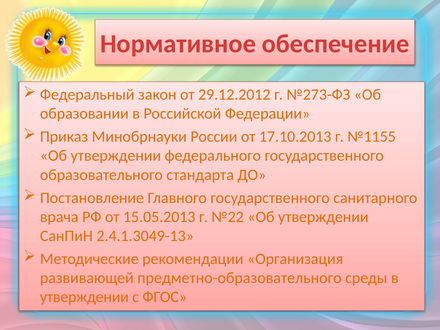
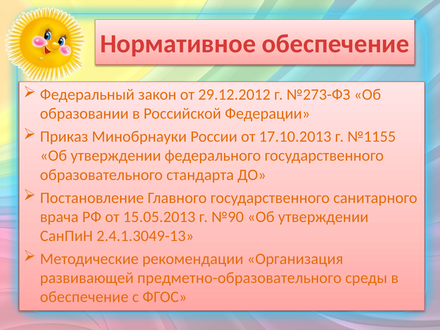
№22: №22 -> №90 (228, 217)
утверждении: утверждении -> обеспечение (84, 297)
